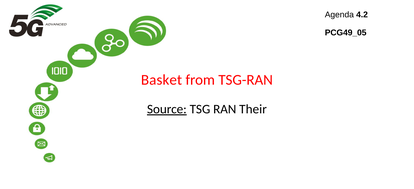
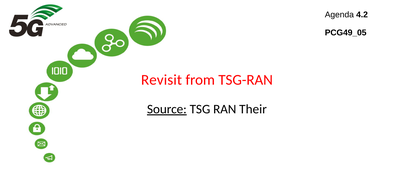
Basket: Basket -> Revisit (161, 80)
